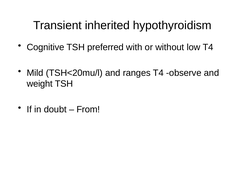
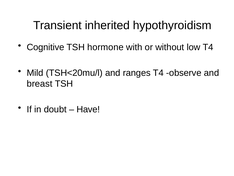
preferred: preferred -> hormone (105, 47)
weight: weight -> breast (40, 84)
From: From -> Have (88, 109)
